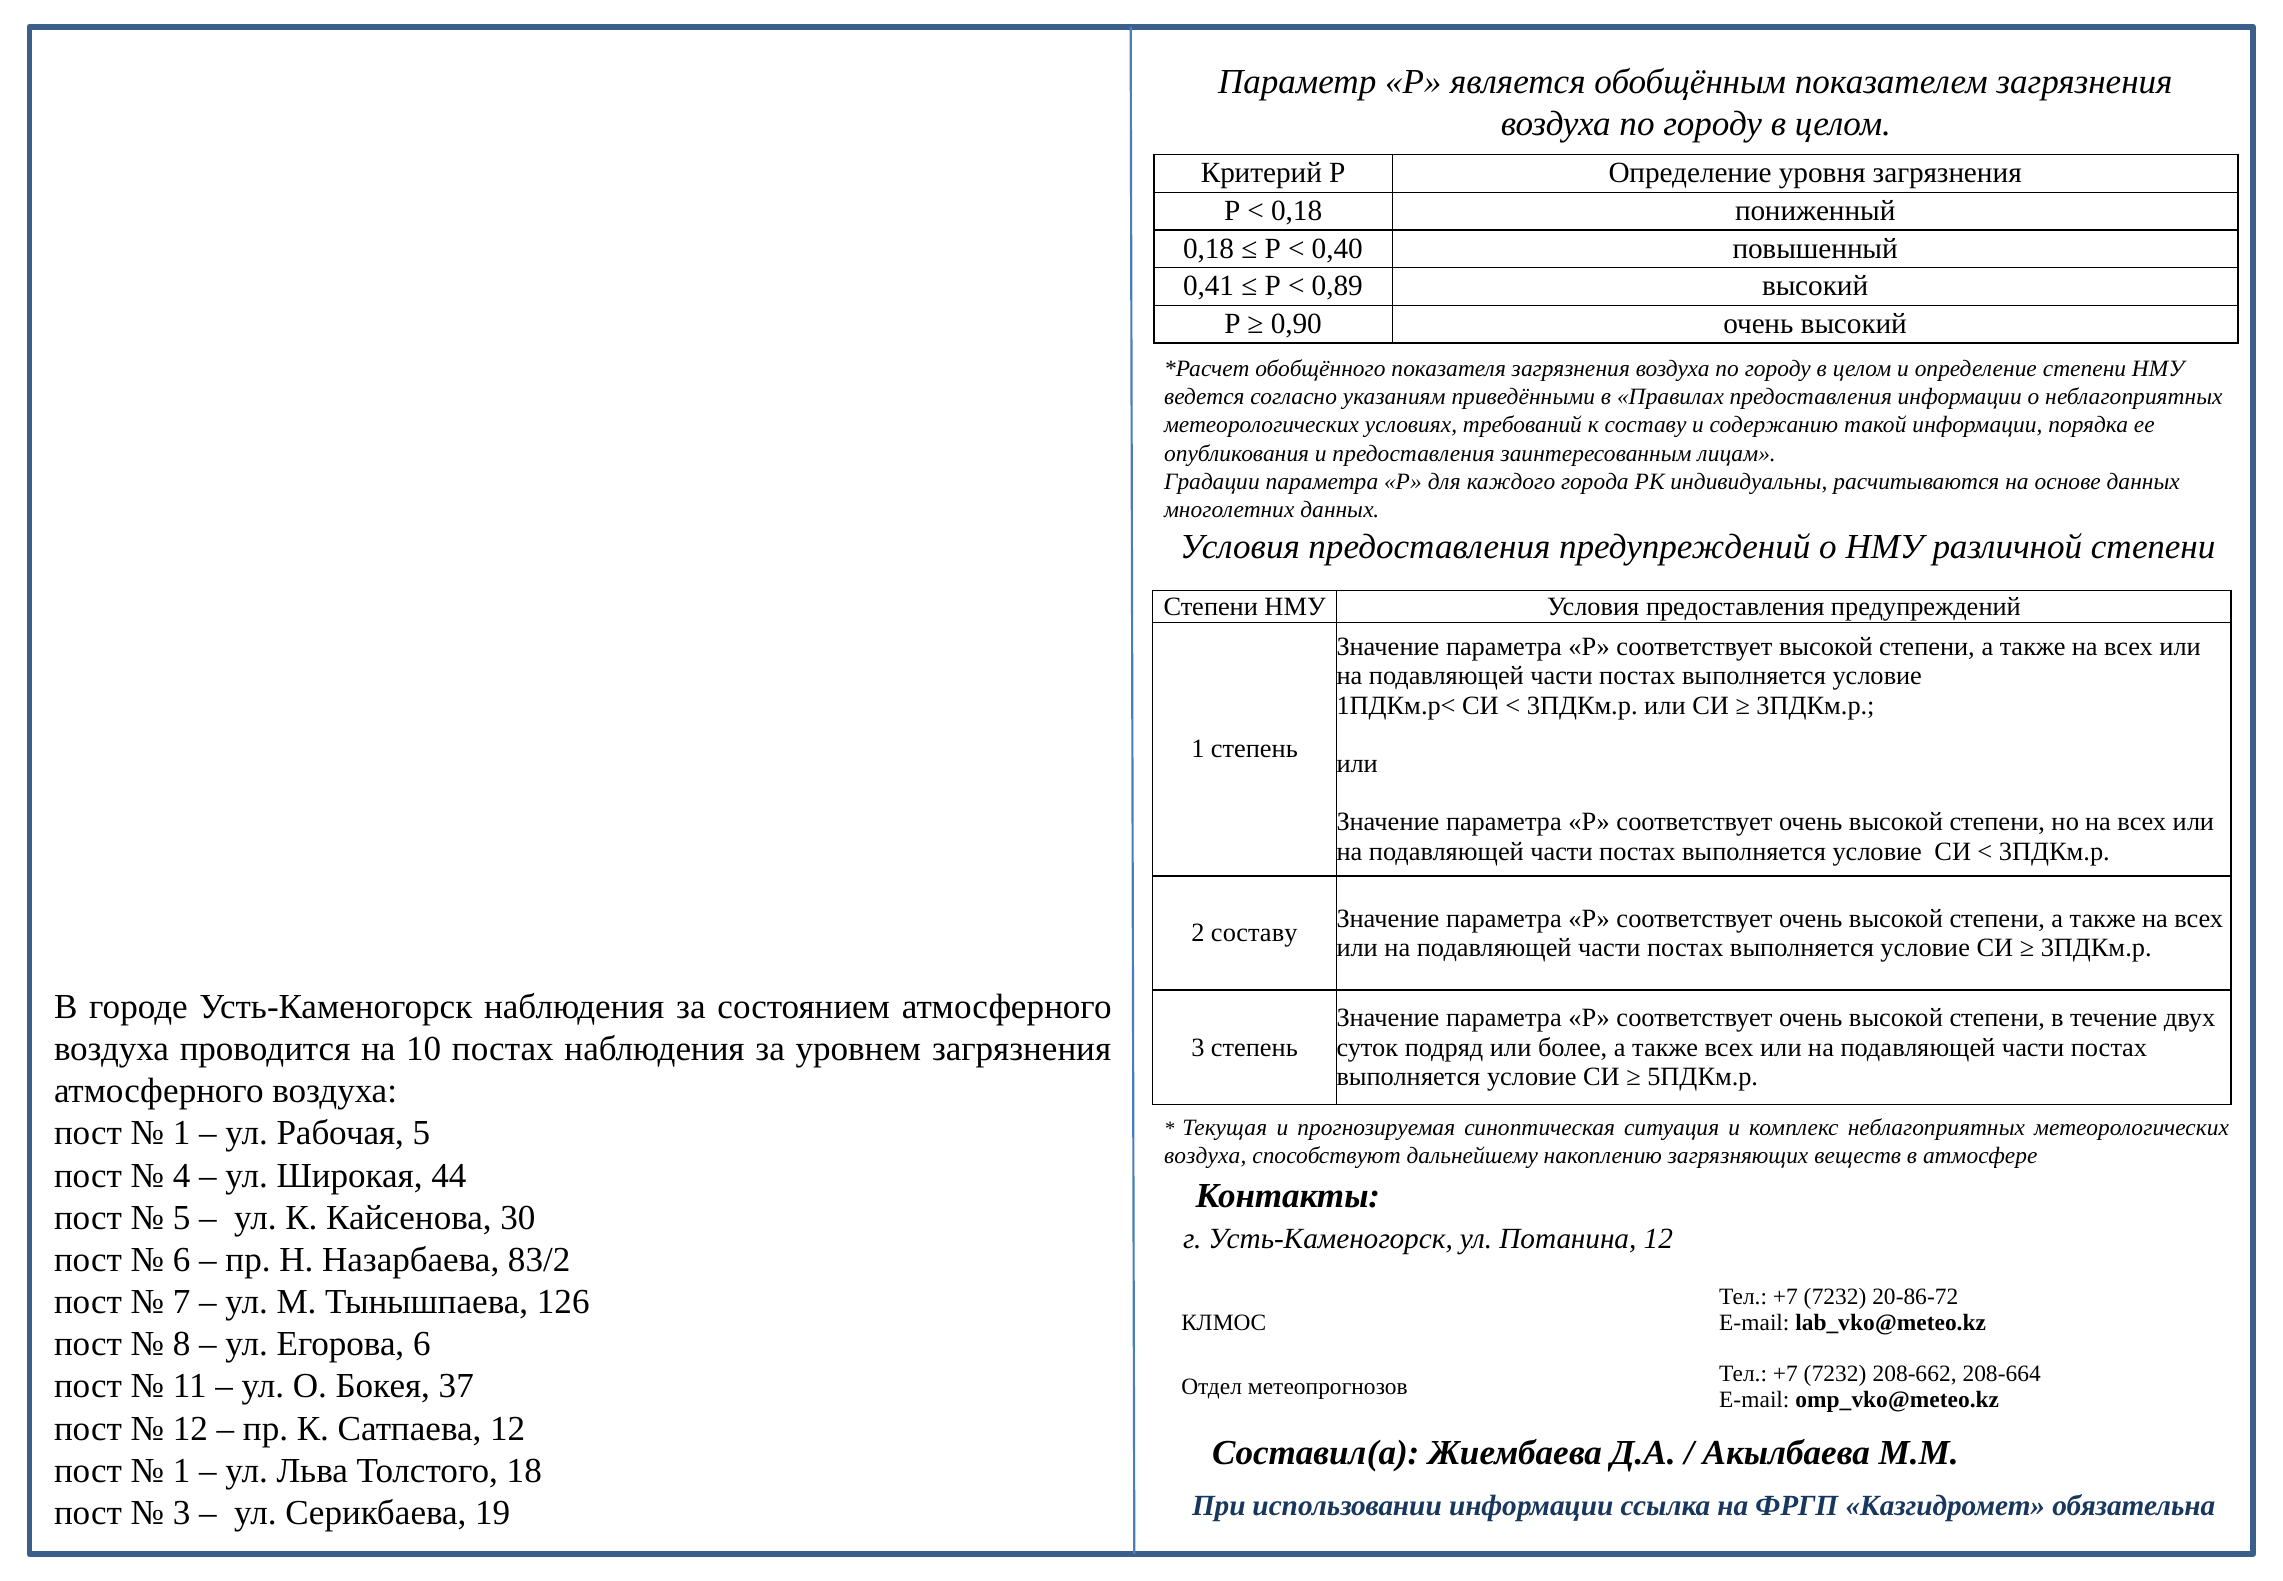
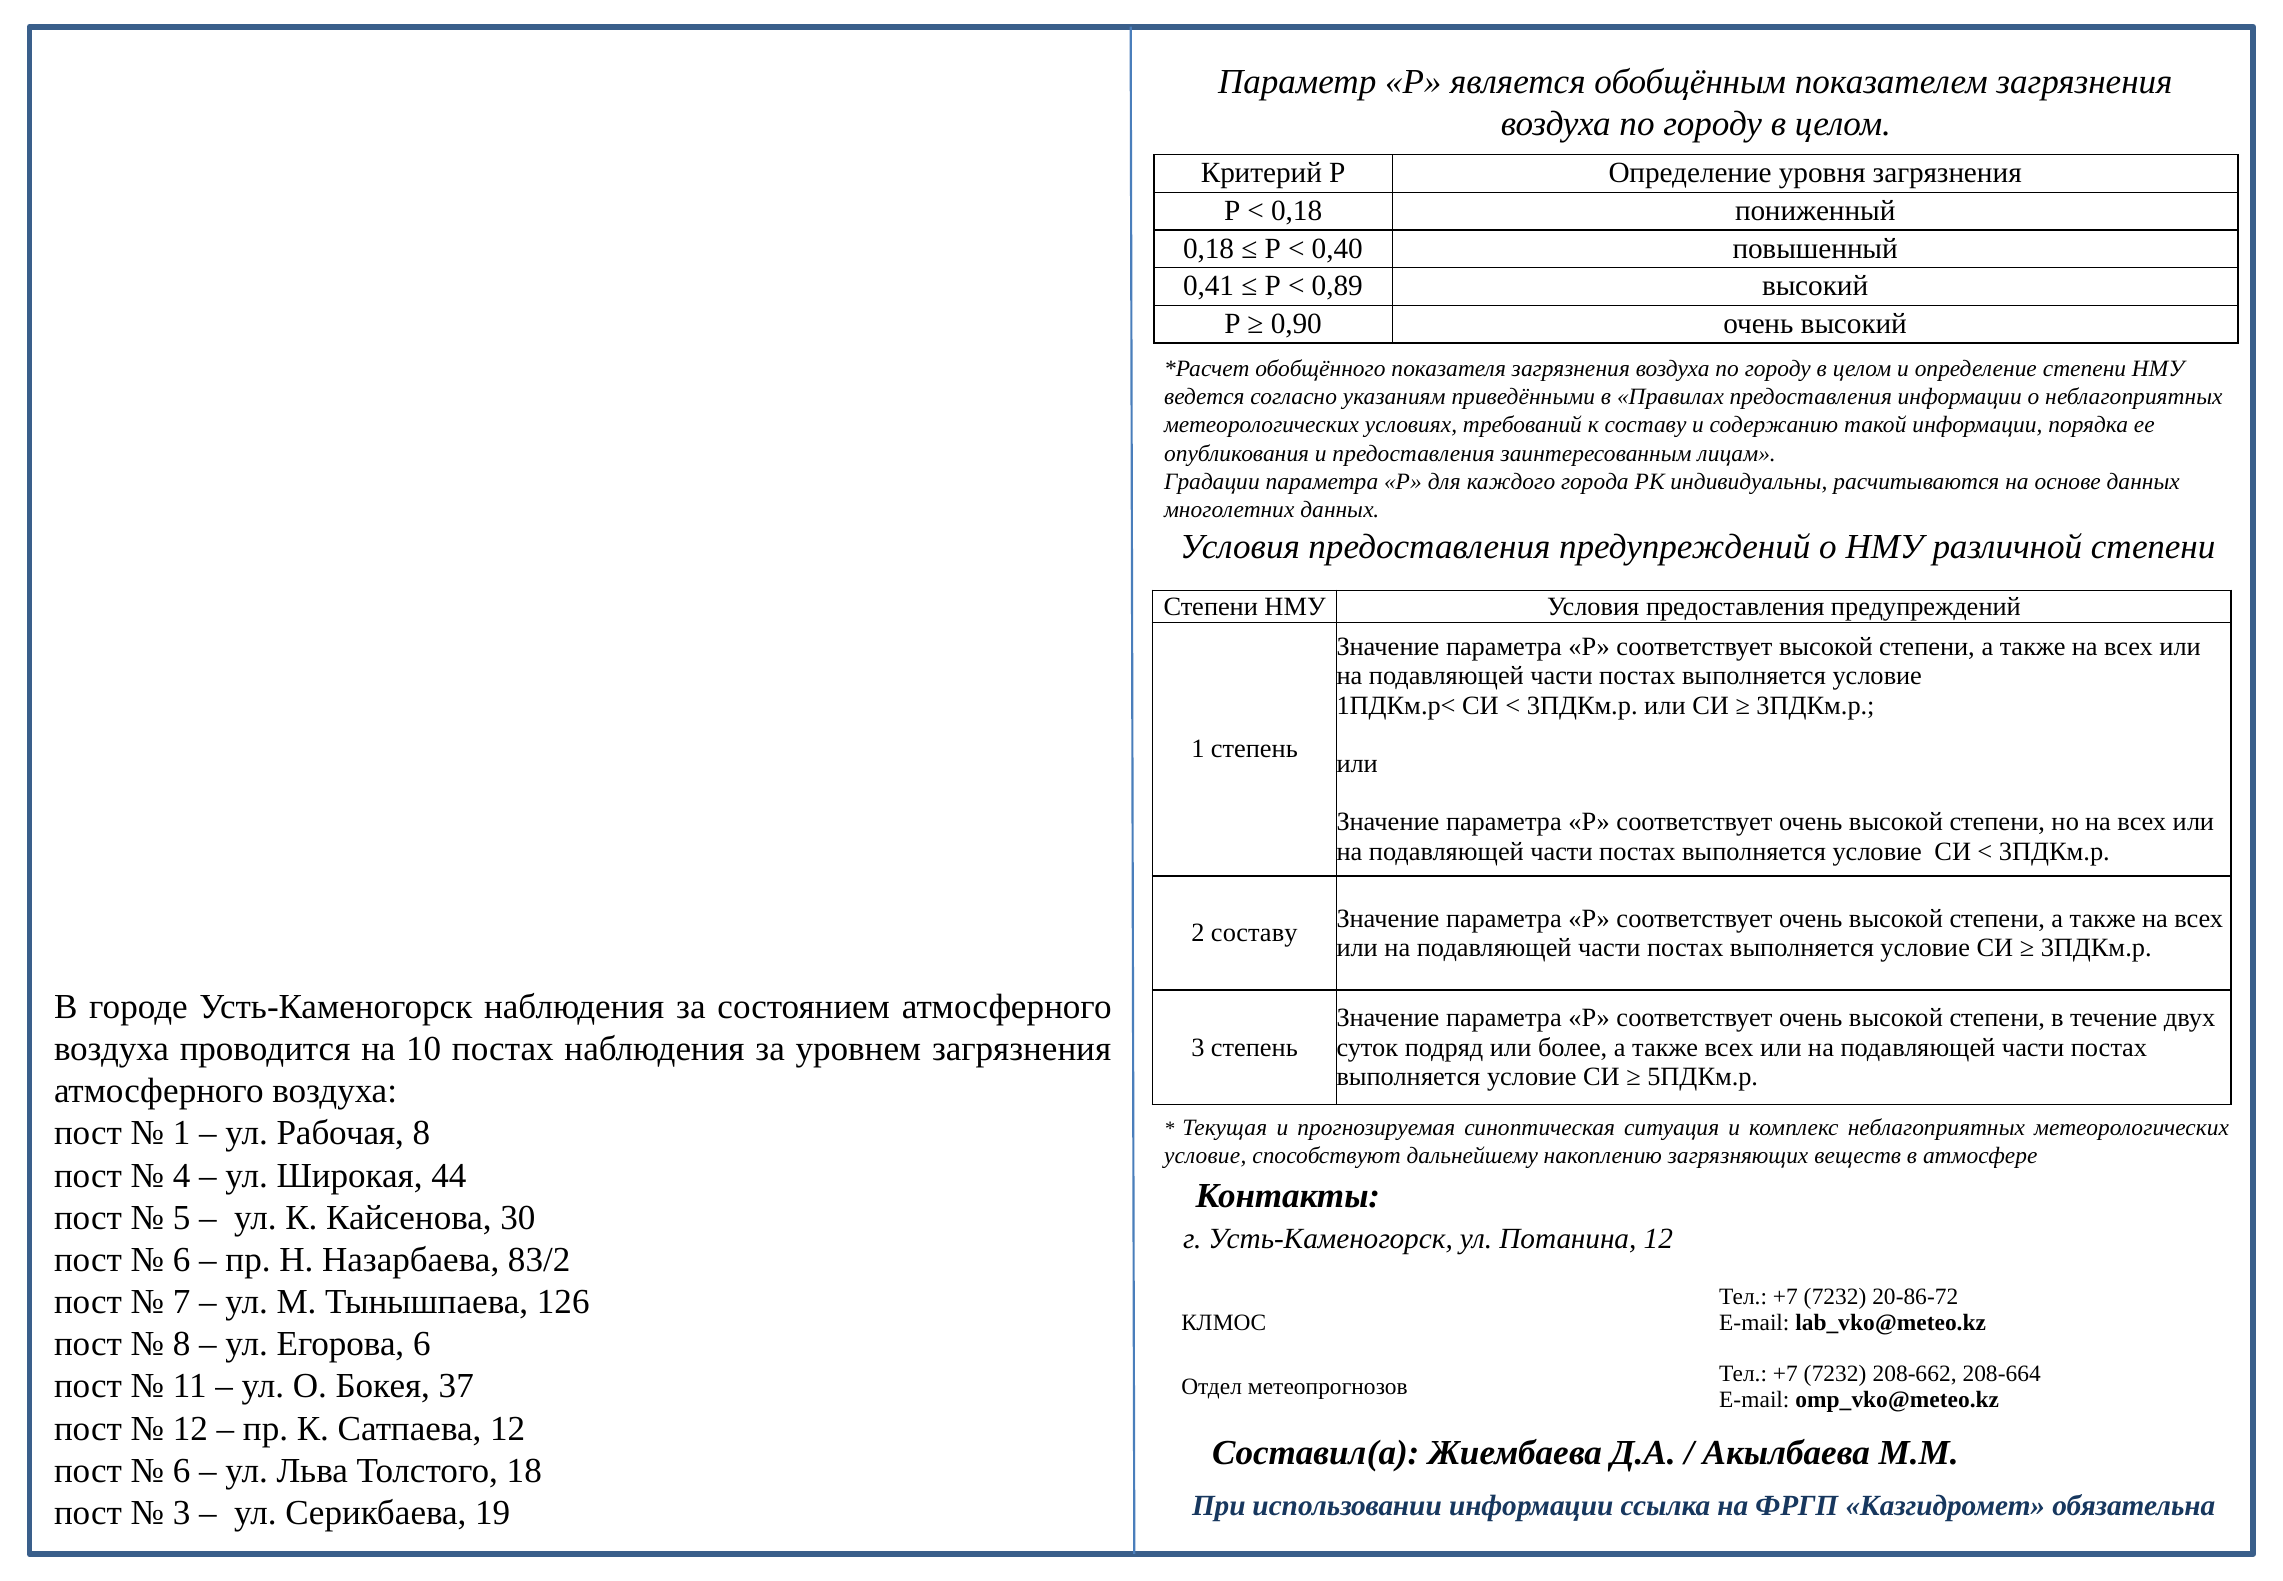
Рабочая 5: 5 -> 8 (422, 1133)
воздуха: воздуха -> условие (1205, 1156)
1: 1 -> 6 (182, 1470)
